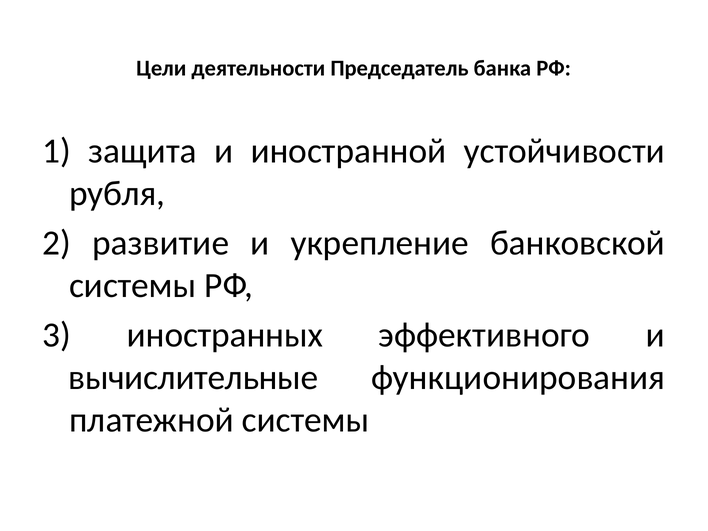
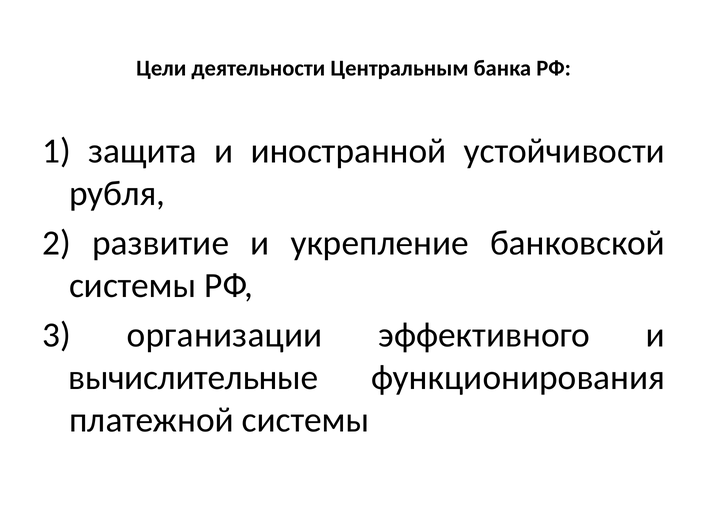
Председатель: Председатель -> Центральным (399, 68)
иностранных: иностранных -> организации (225, 335)
